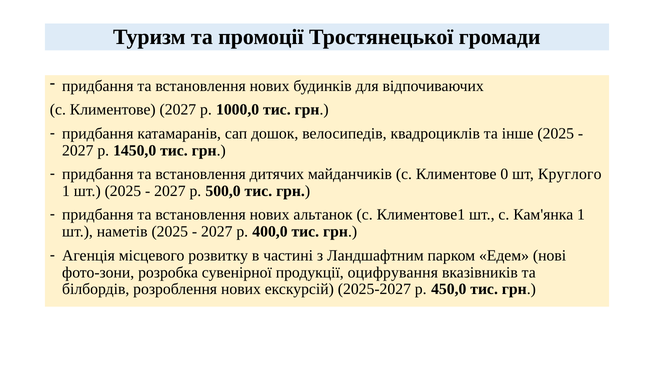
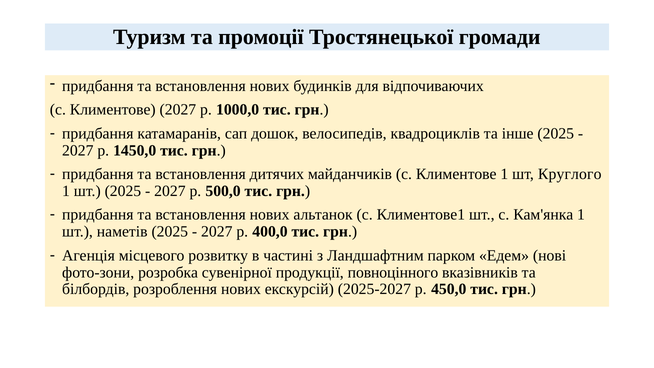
Климентове 0: 0 -> 1 (504, 174)
оцифрування: оцифрування -> повноцінного (393, 272)
